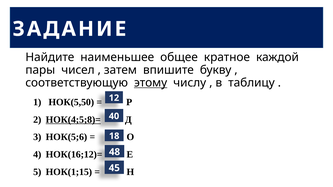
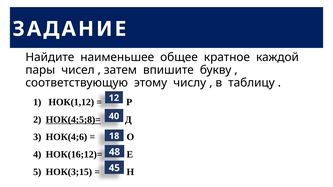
этому underline: present -> none (151, 83)
НОК(5,50: НОК(5,50 -> НОК(1,12 (71, 102)
НОК(5;6: НОК(5;6 -> НОК(4;6 (66, 137)
НОК(1;15: НОК(1;15 -> НОК(3;15 (69, 172)
